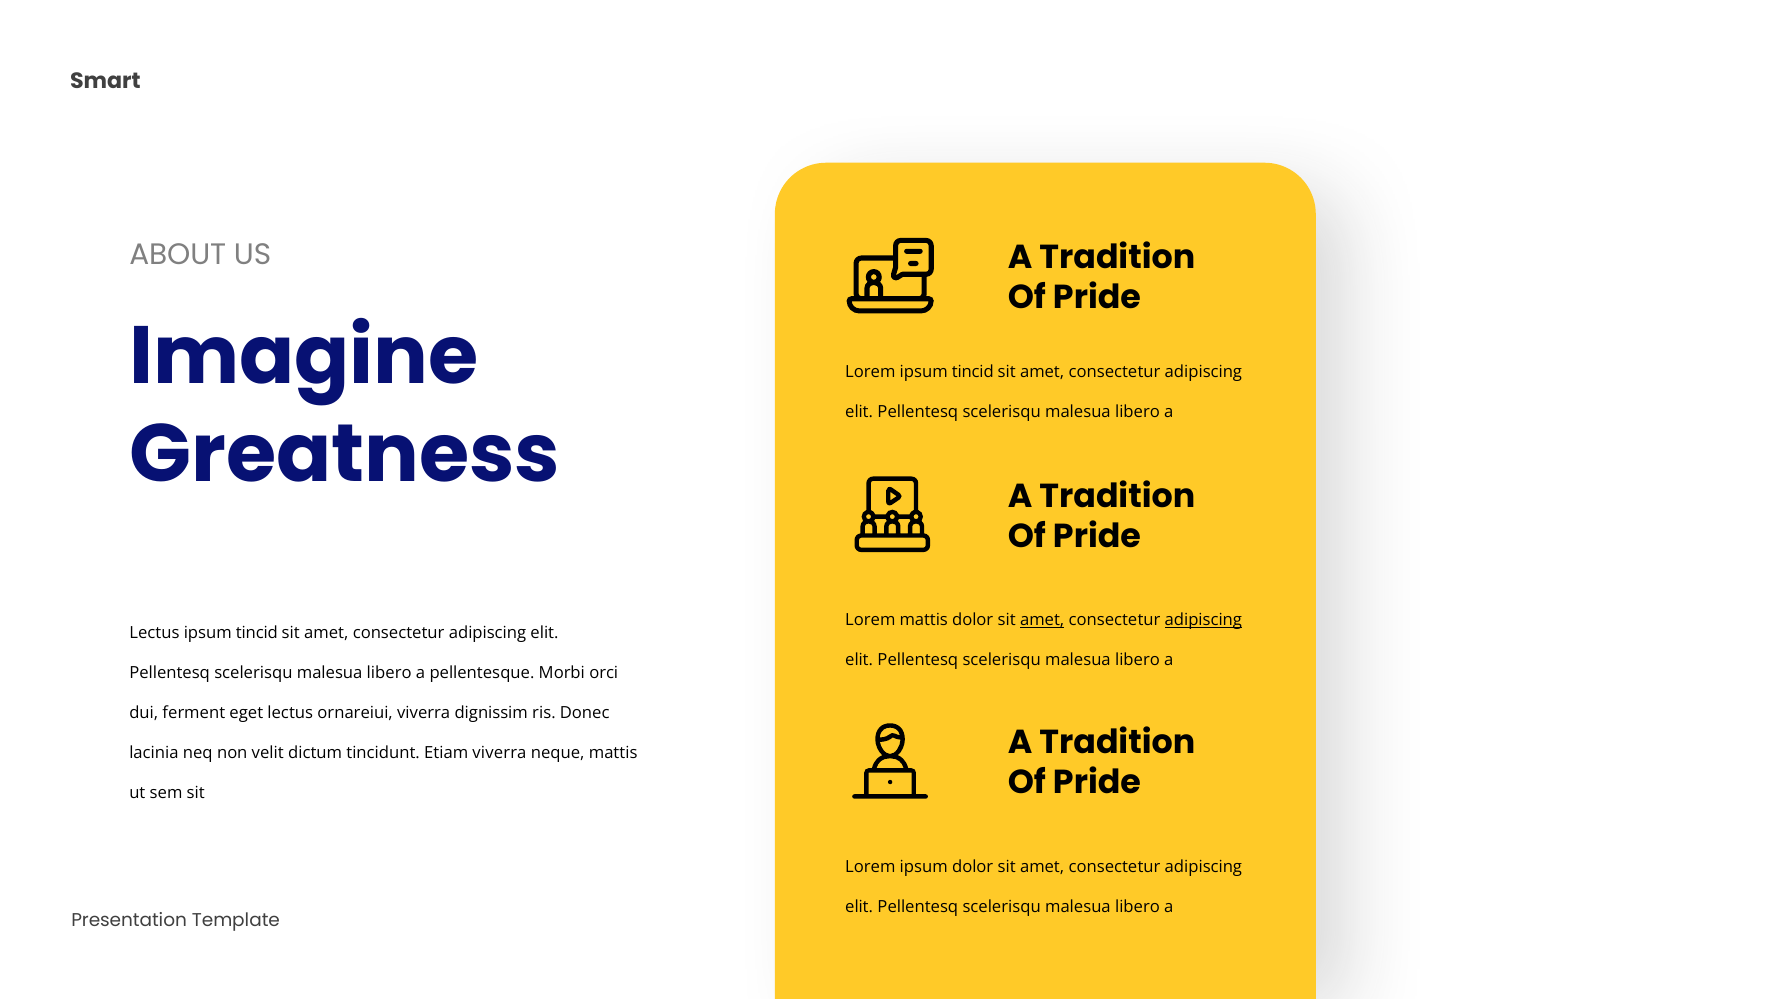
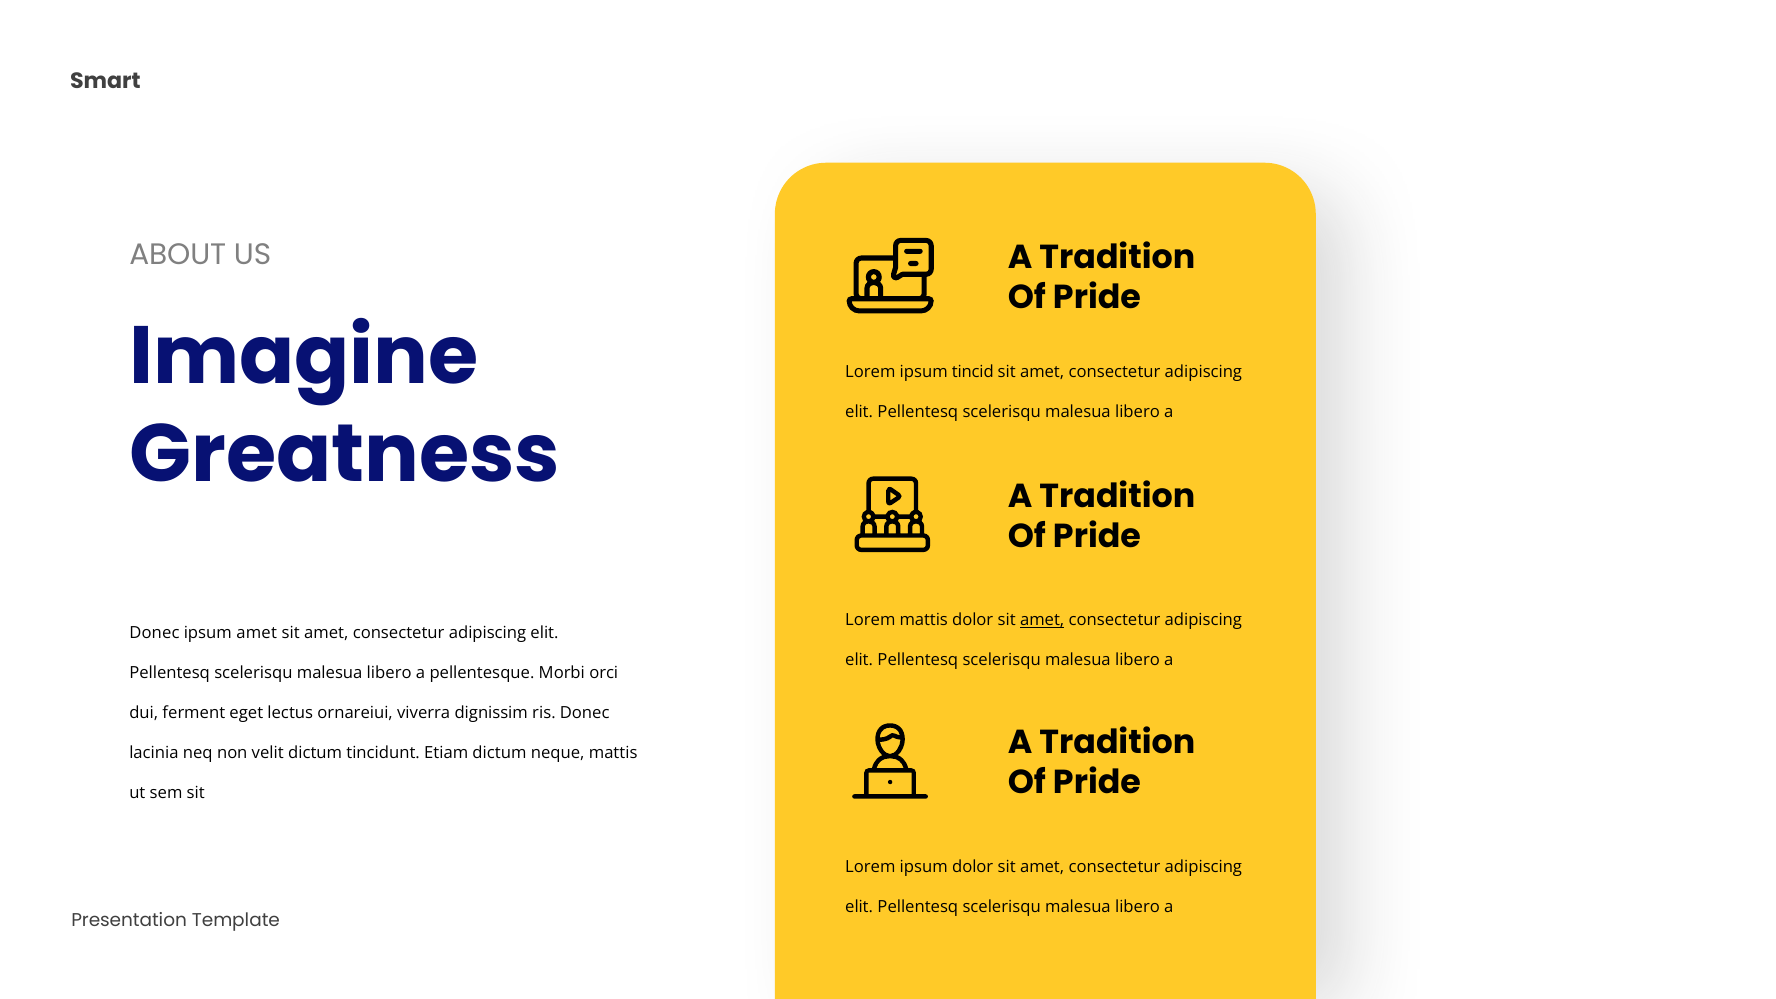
adipiscing underline: present -> none (1203, 620)
Lectus: Lectus -> Donec (154, 633)
tincid: tincid -> amet (257, 633)
Etiam viverra: viverra -> dictum (500, 753)
